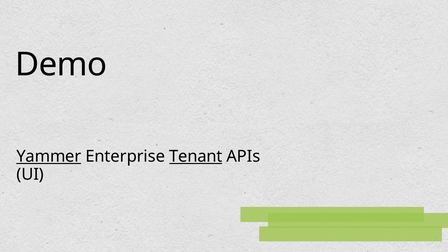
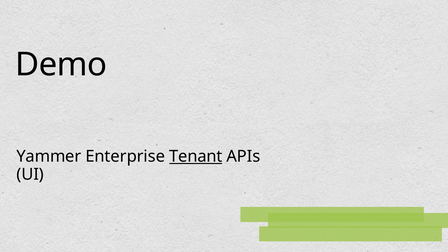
Yammer underline: present -> none (49, 157)
